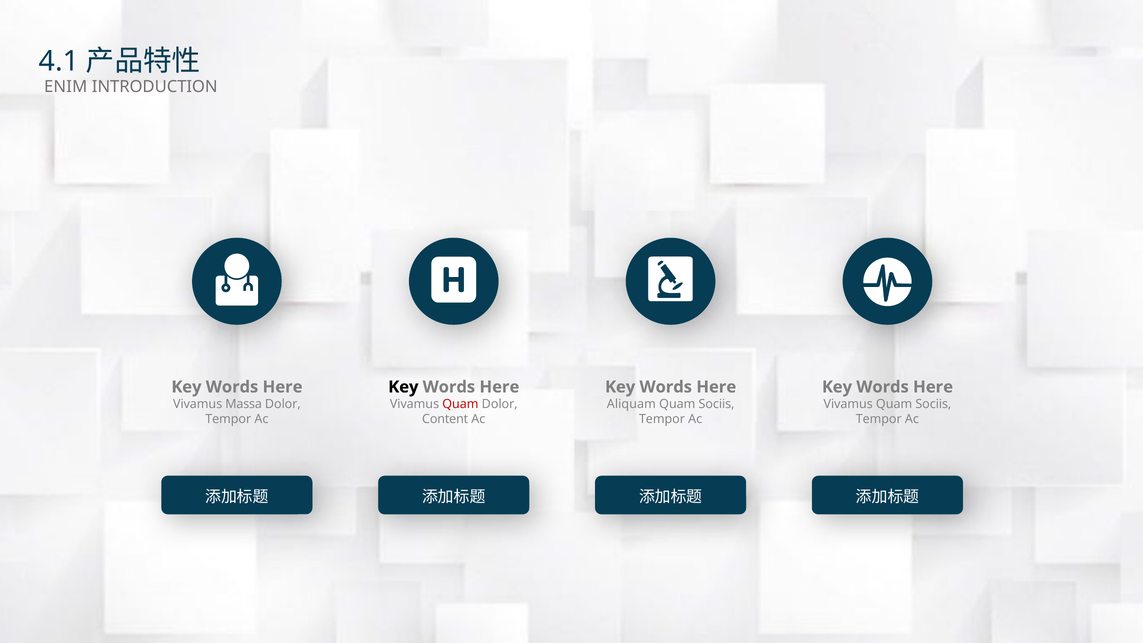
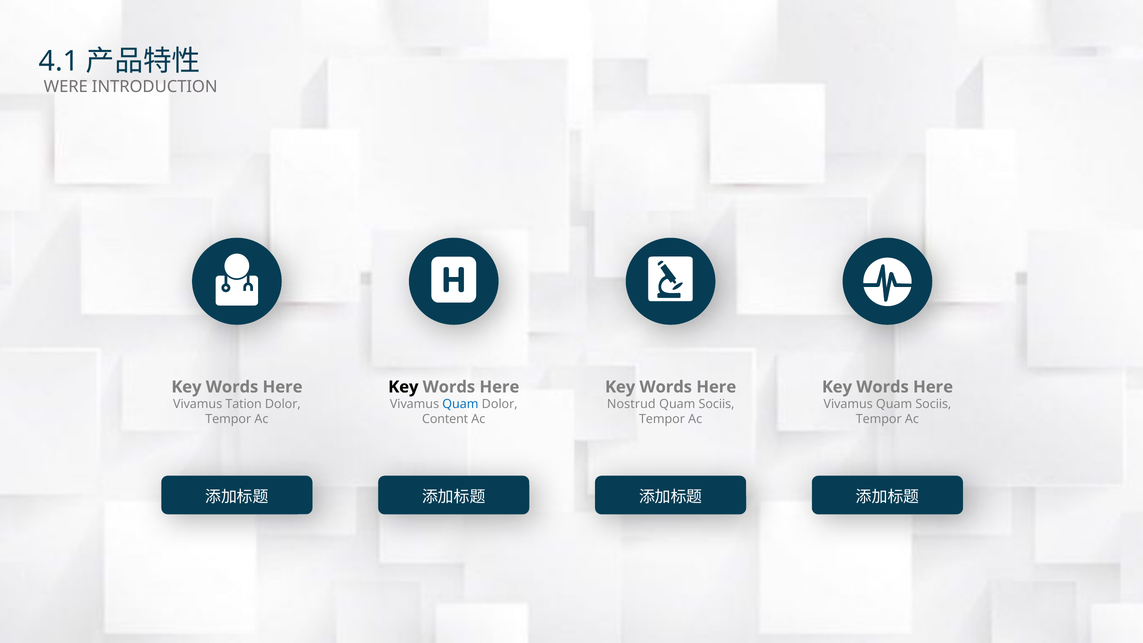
ENIM: ENIM -> WERE (66, 87)
Massa: Massa -> Tation (244, 404)
Quam colour: red -> blue (460, 404)
Aliquam: Aliquam -> Nostrud (631, 404)
